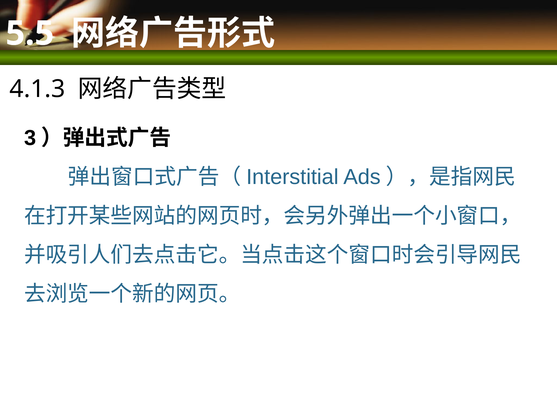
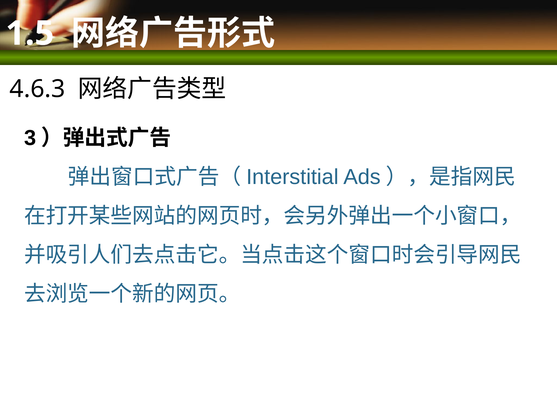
5.5: 5.5 -> 1.5 (30, 33)
4.1.3: 4.1.3 -> 4.6.3 (38, 89)
